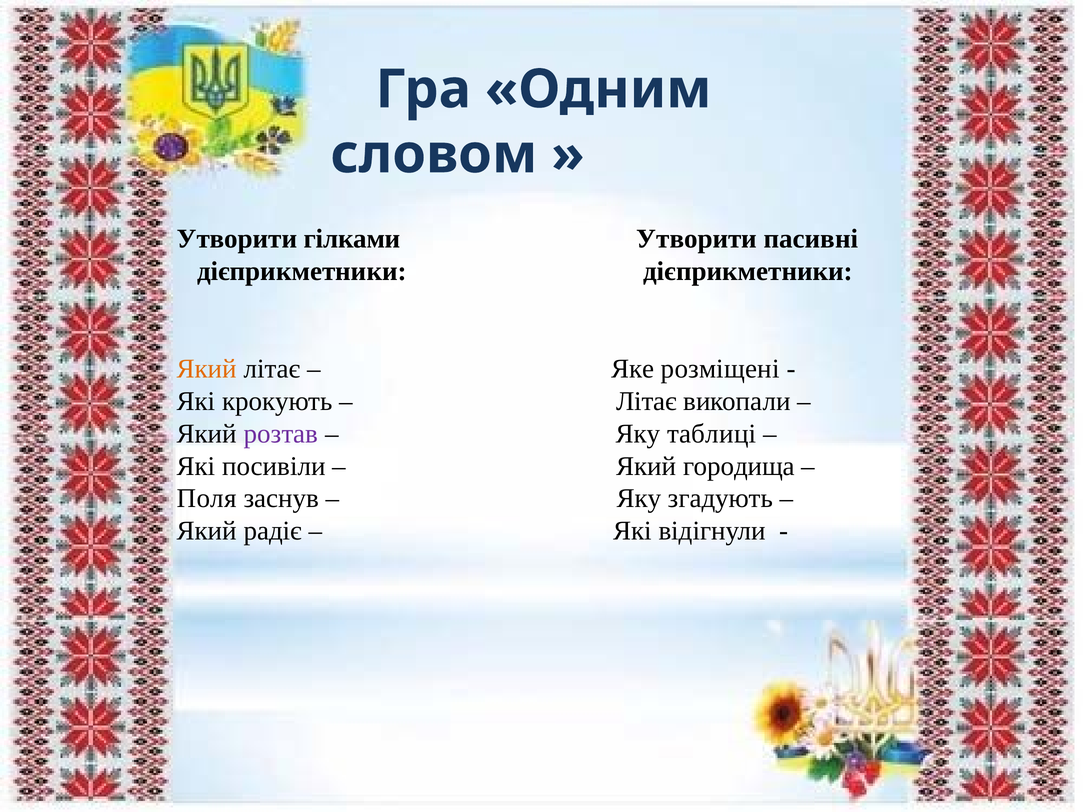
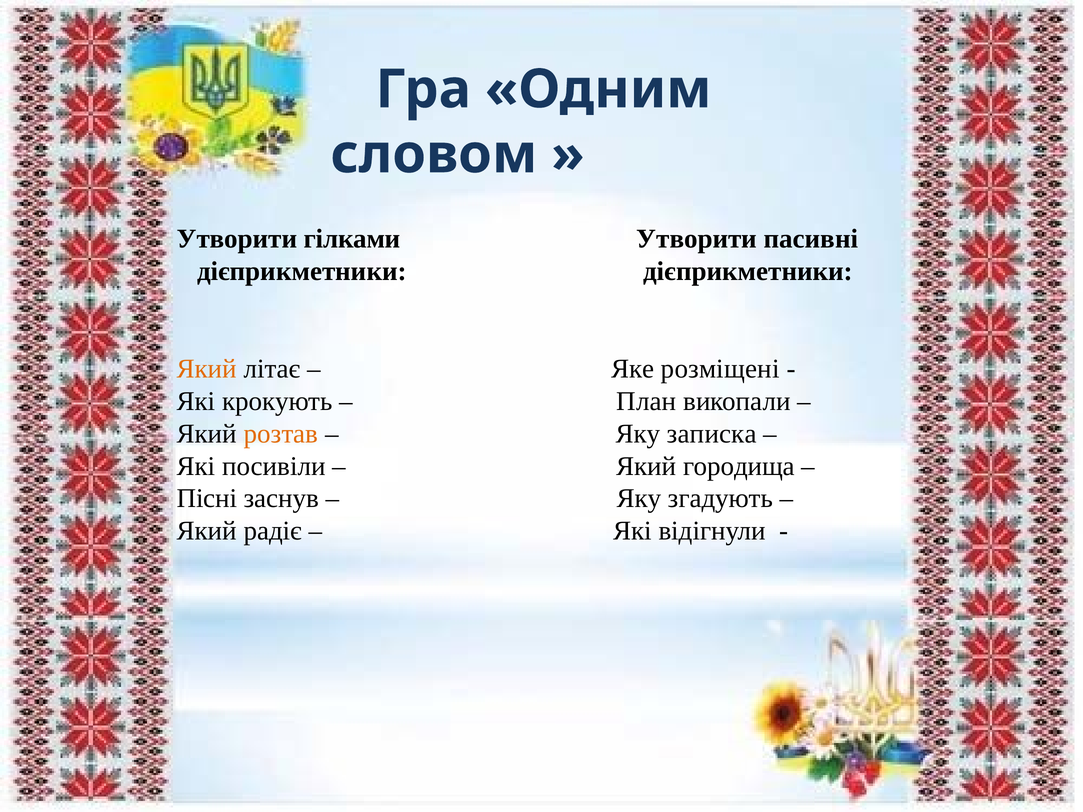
Літає: Літає -> План (646, 401)
розтав colour: purple -> orange (281, 434)
таблиці: таблиці -> записка (712, 434)
Поля: Поля -> Пісні (207, 499)
